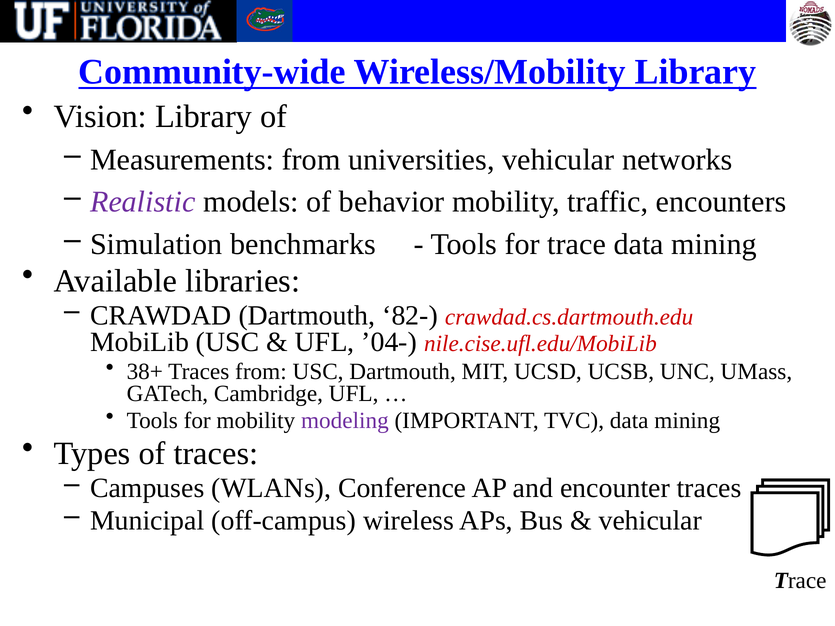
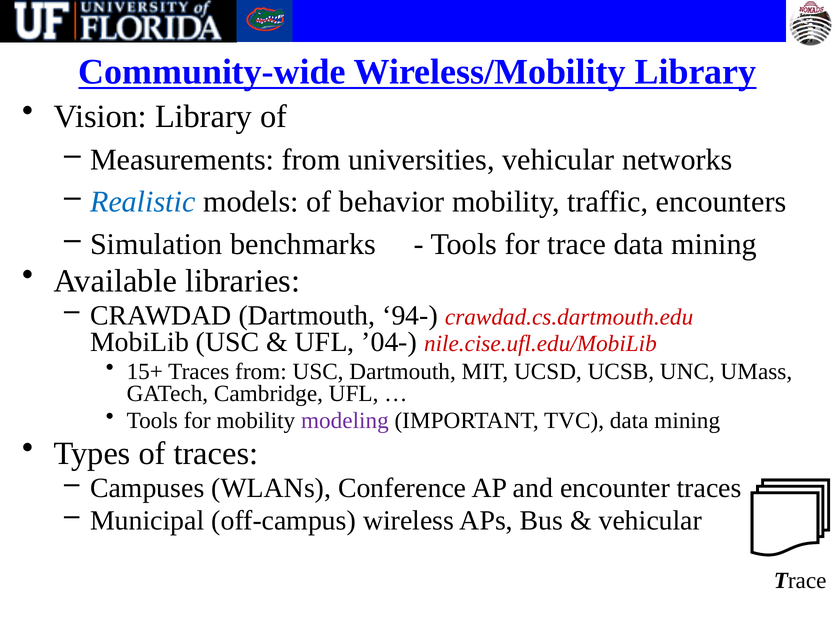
Realistic colour: purple -> blue (143, 202)
82-: 82- -> 94- (410, 316)
38+: 38+ -> 15+ (145, 372)
